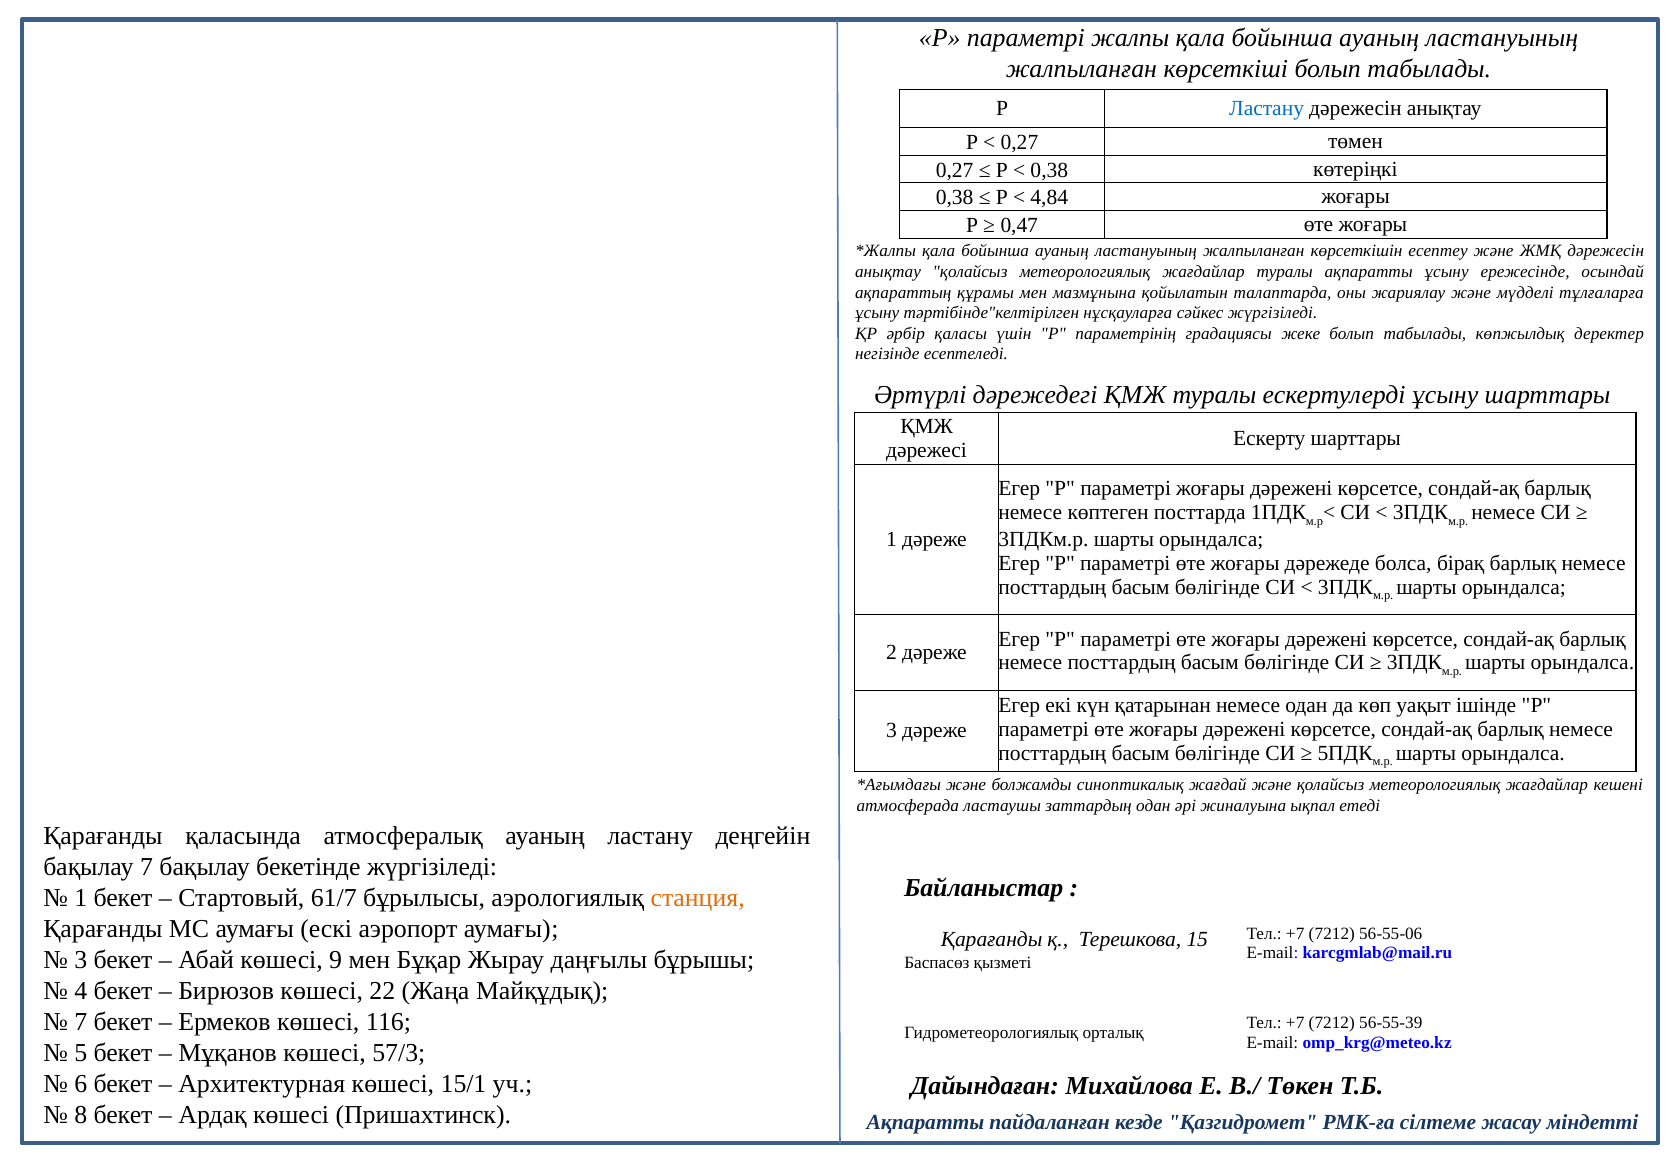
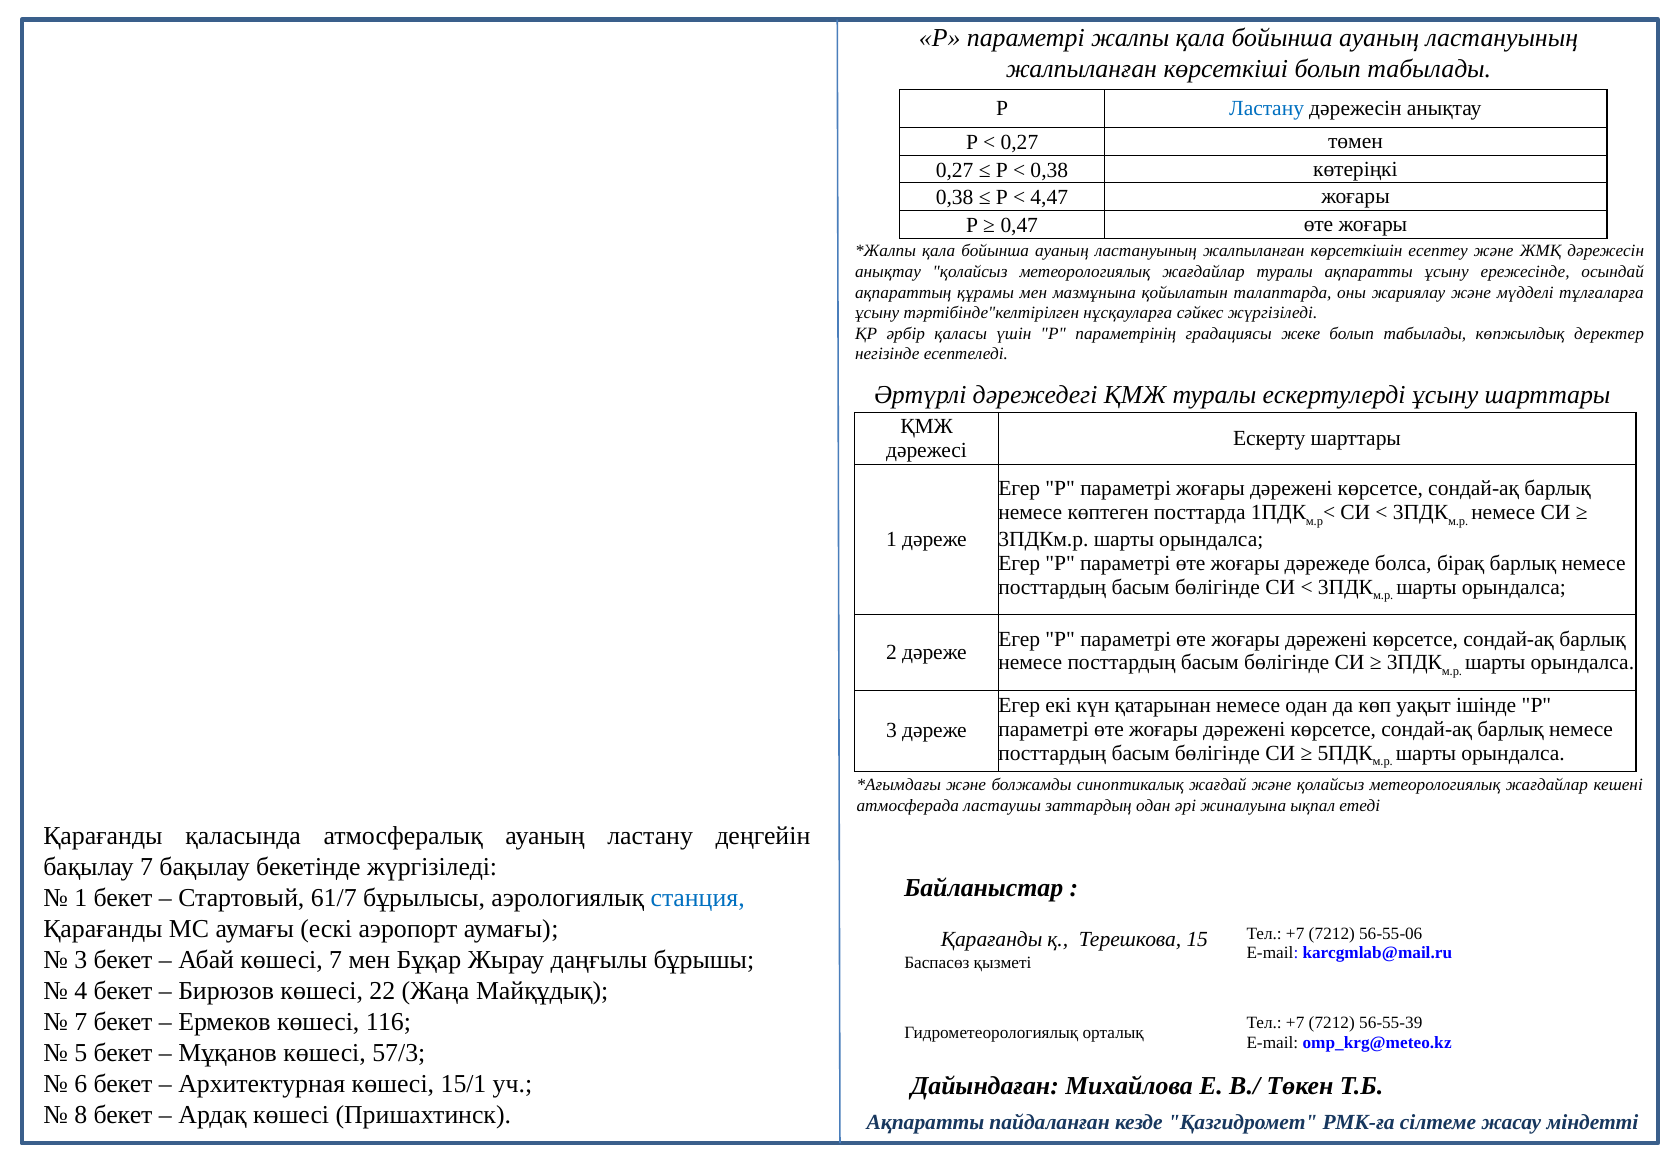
4,84: 4,84 -> 4,47 (1049, 198)
станция colour: orange -> blue (698, 898)
көшесі 9: 9 -> 7 (336, 960)
